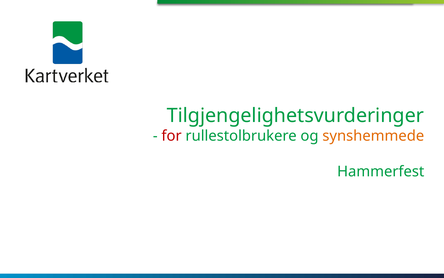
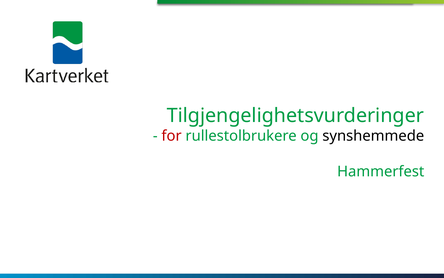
synshemmede colour: orange -> black (373, 136)
